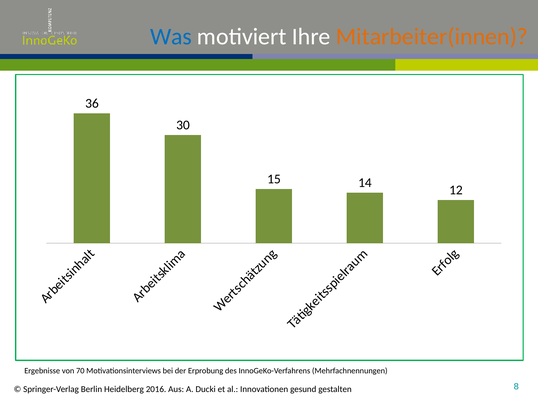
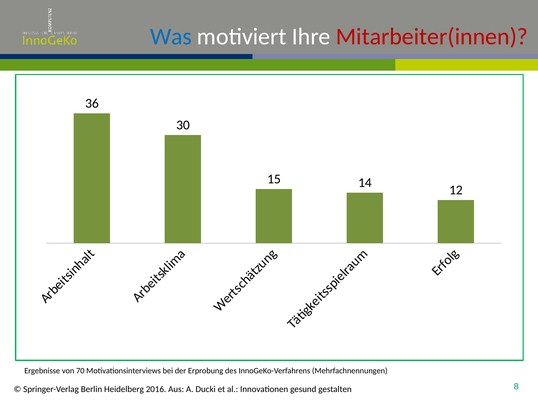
Mitarbeiter(innen colour: orange -> red (432, 37)
